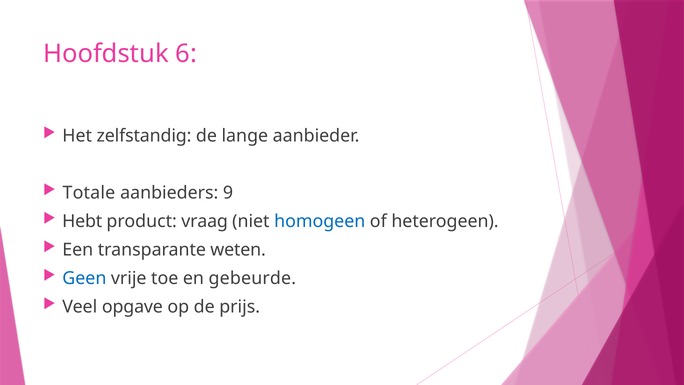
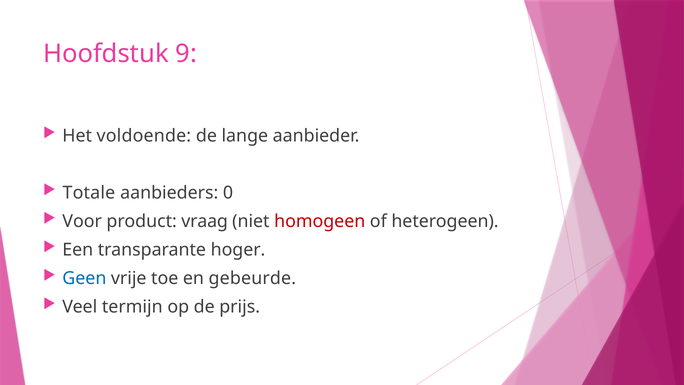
6: 6 -> 9 (186, 54)
zelfstandig: zelfstandig -> voldoende (144, 136)
9: 9 -> 0 (228, 193)
Hebt: Hebt -> Voor (82, 221)
homogeen colour: blue -> red (320, 221)
weten: weten -> hoger (238, 250)
opgave: opgave -> termijn (132, 307)
